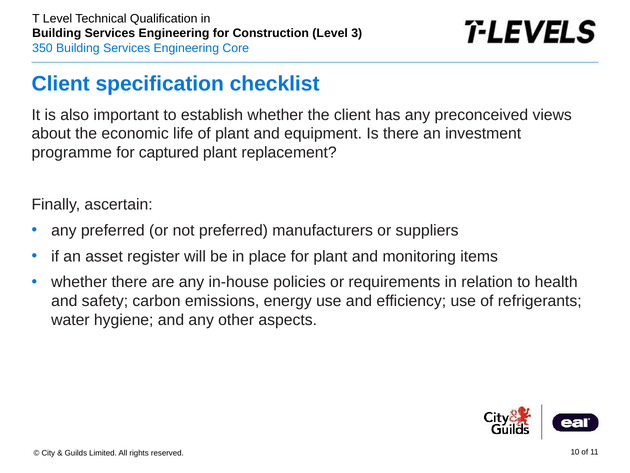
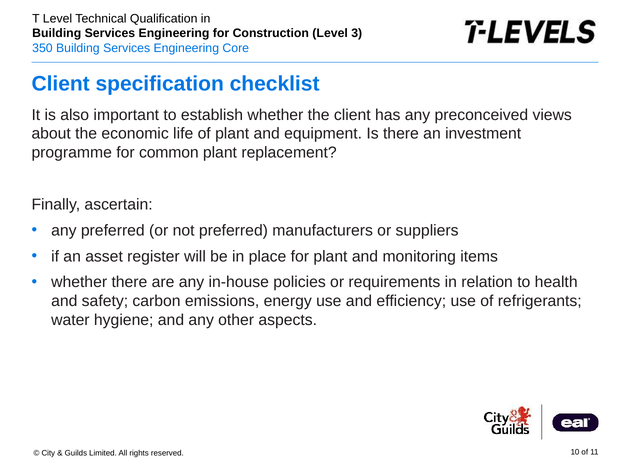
captured: captured -> common (169, 153)
